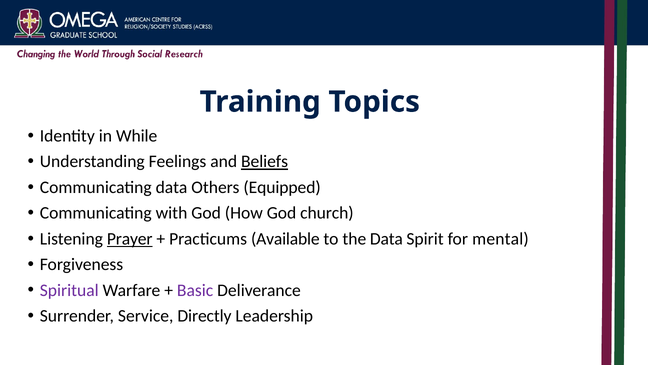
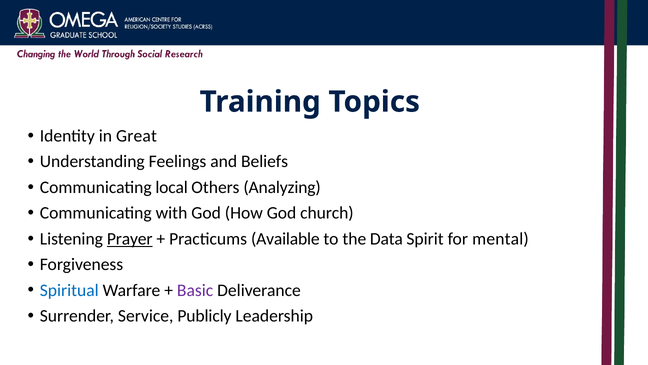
While: While -> Great (137, 136)
Beliefs underline: present -> none (265, 161)
Communicating data: data -> local (172, 187)
Equipped: Equipped -> Analyzing (282, 187)
Spiritual colour: purple -> blue (69, 290)
Directly: Directly -> Publicly (204, 316)
